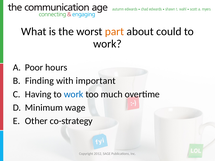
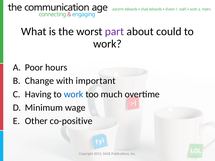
part colour: orange -> purple (114, 32)
Finding: Finding -> Change (40, 81)
co-strategy: co-strategy -> co-positive (71, 121)
